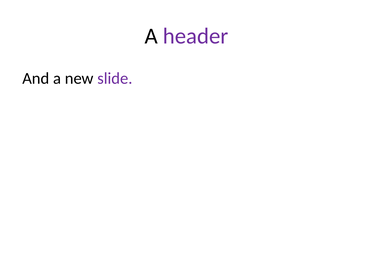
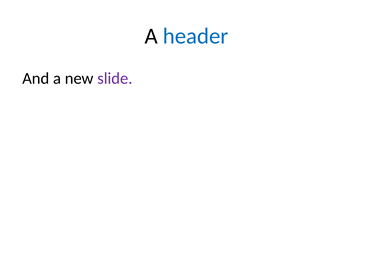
header colour: purple -> blue (196, 36)
